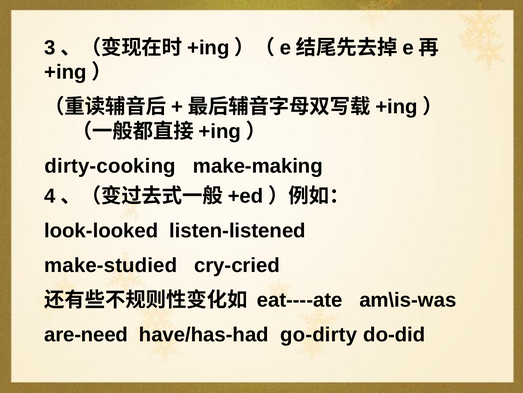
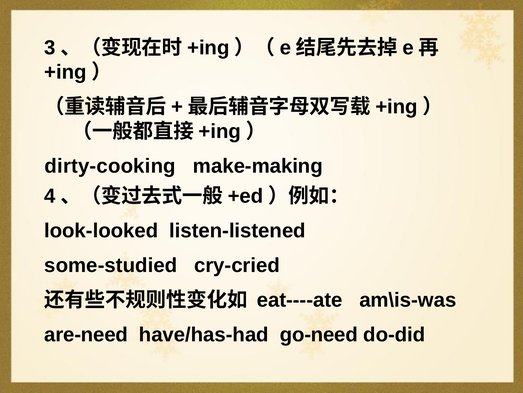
make-studied: make-studied -> some-studied (111, 265)
go-dirty: go-dirty -> go-need (319, 334)
